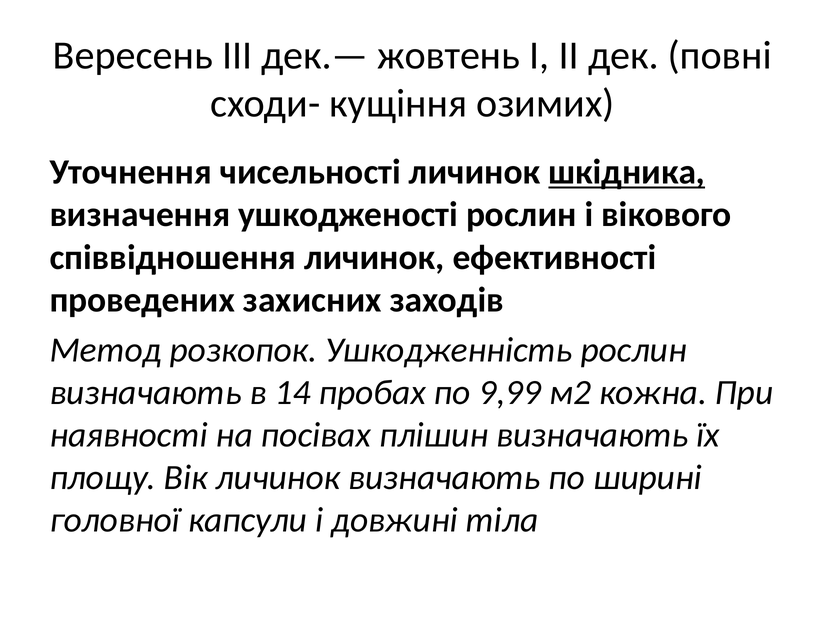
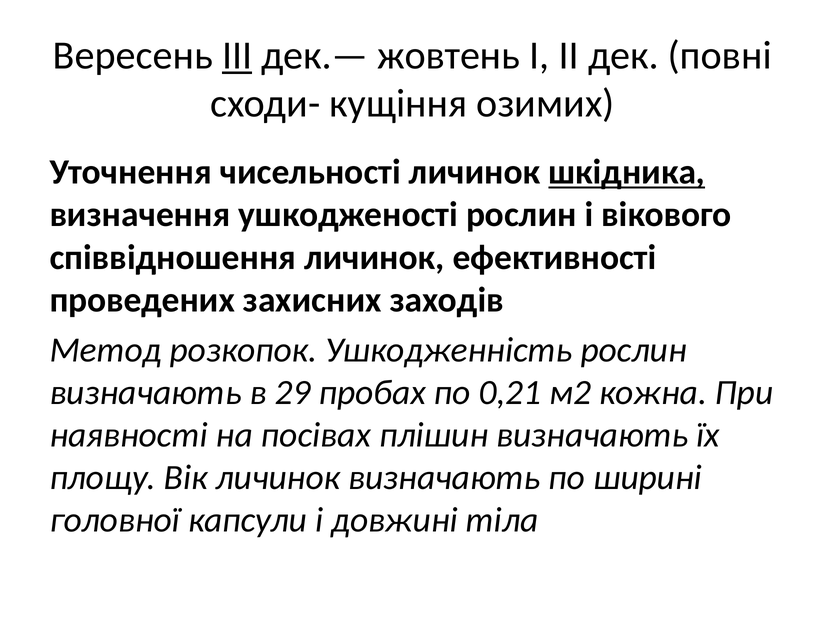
III underline: none -> present (237, 56)
14: 14 -> 29 (293, 393)
9,99: 9,99 -> 0,21 (510, 393)
